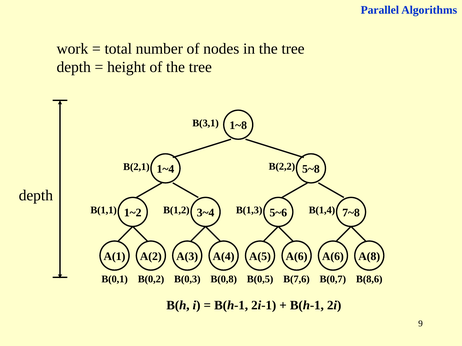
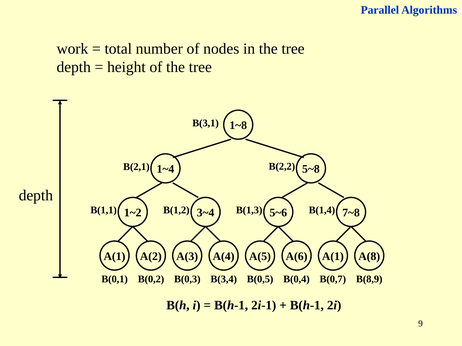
A(6 A(6: A(6 -> A(1 (333, 257)
B(0,8: B(0,8 -> B(3,4 (224, 280)
B(7,6: B(7,6 -> B(0,4 (297, 280)
B(8,6: B(8,6 -> B(8,9 (369, 280)
